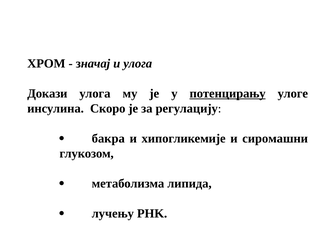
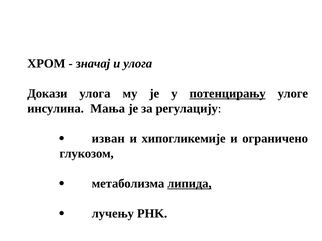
Скоро: Скоро -> Мања (108, 109)
бакра: бакра -> изван (108, 139)
сиромашни: сиромашни -> ограничено (275, 139)
липида underline: none -> present (189, 184)
